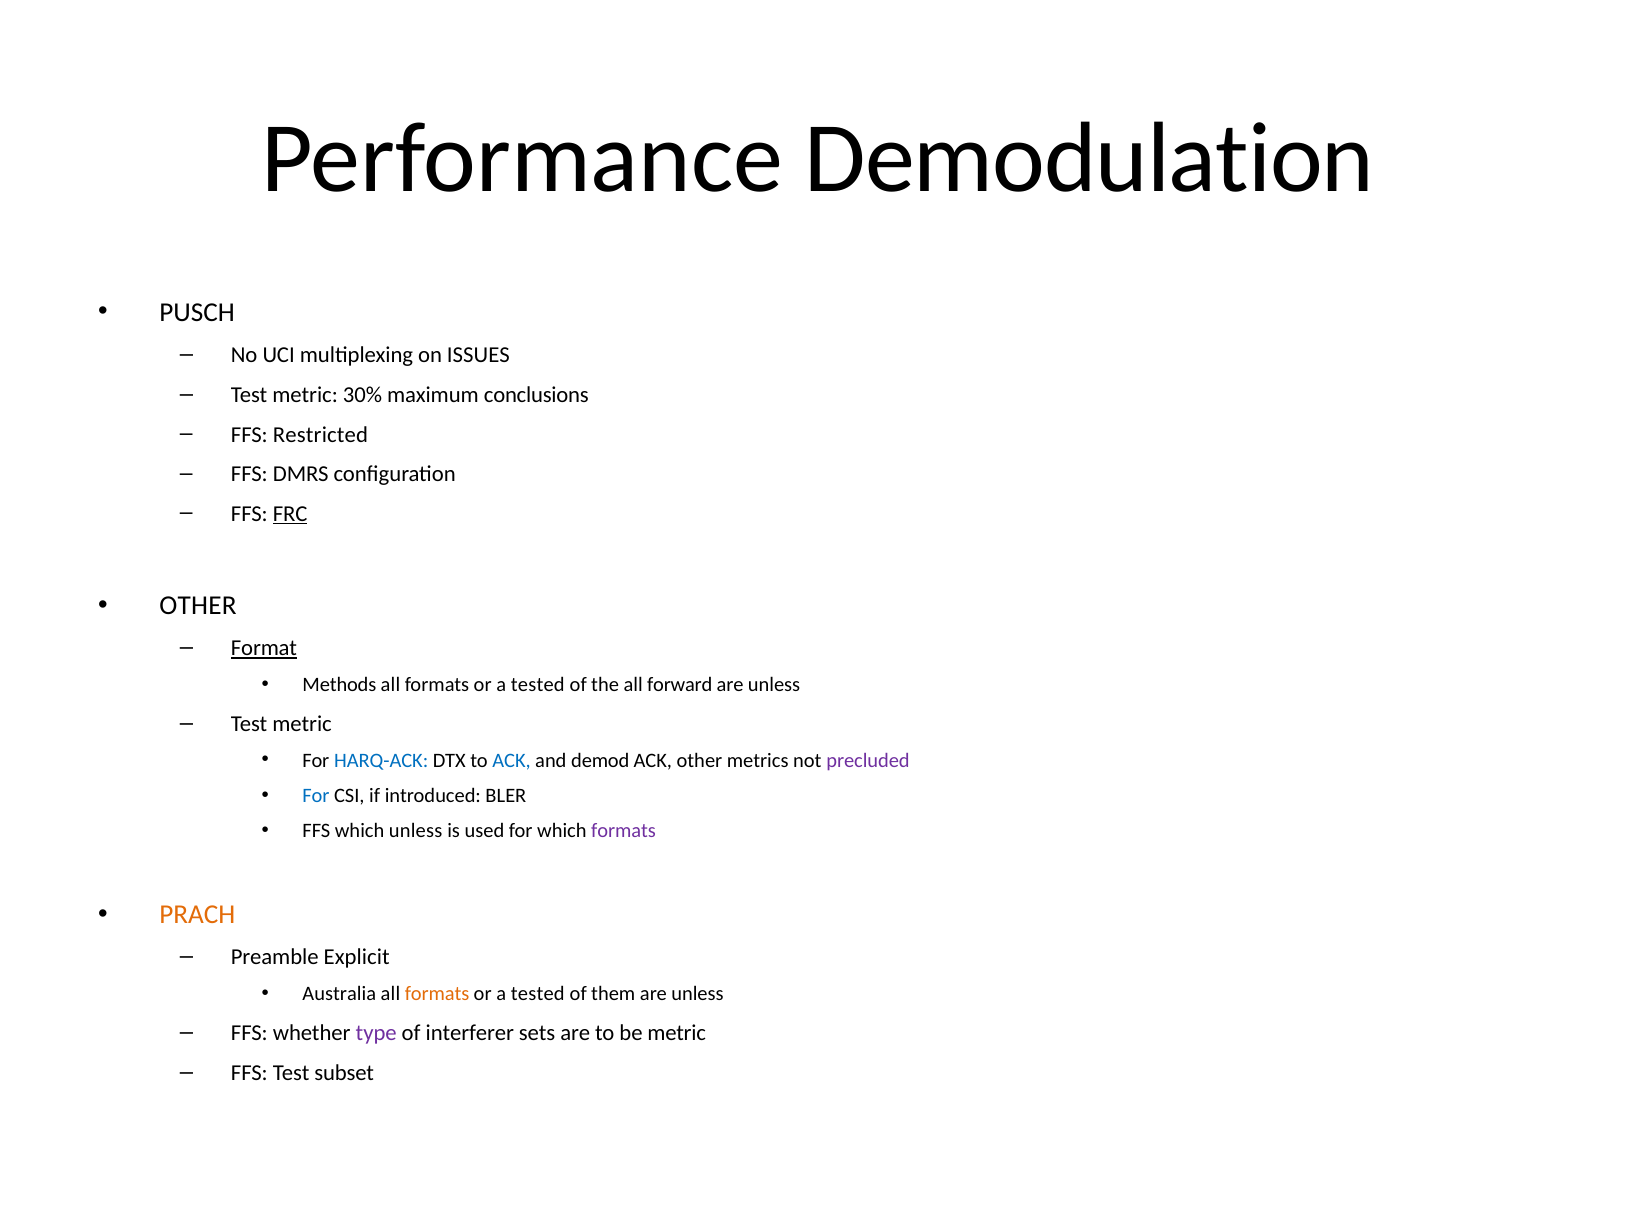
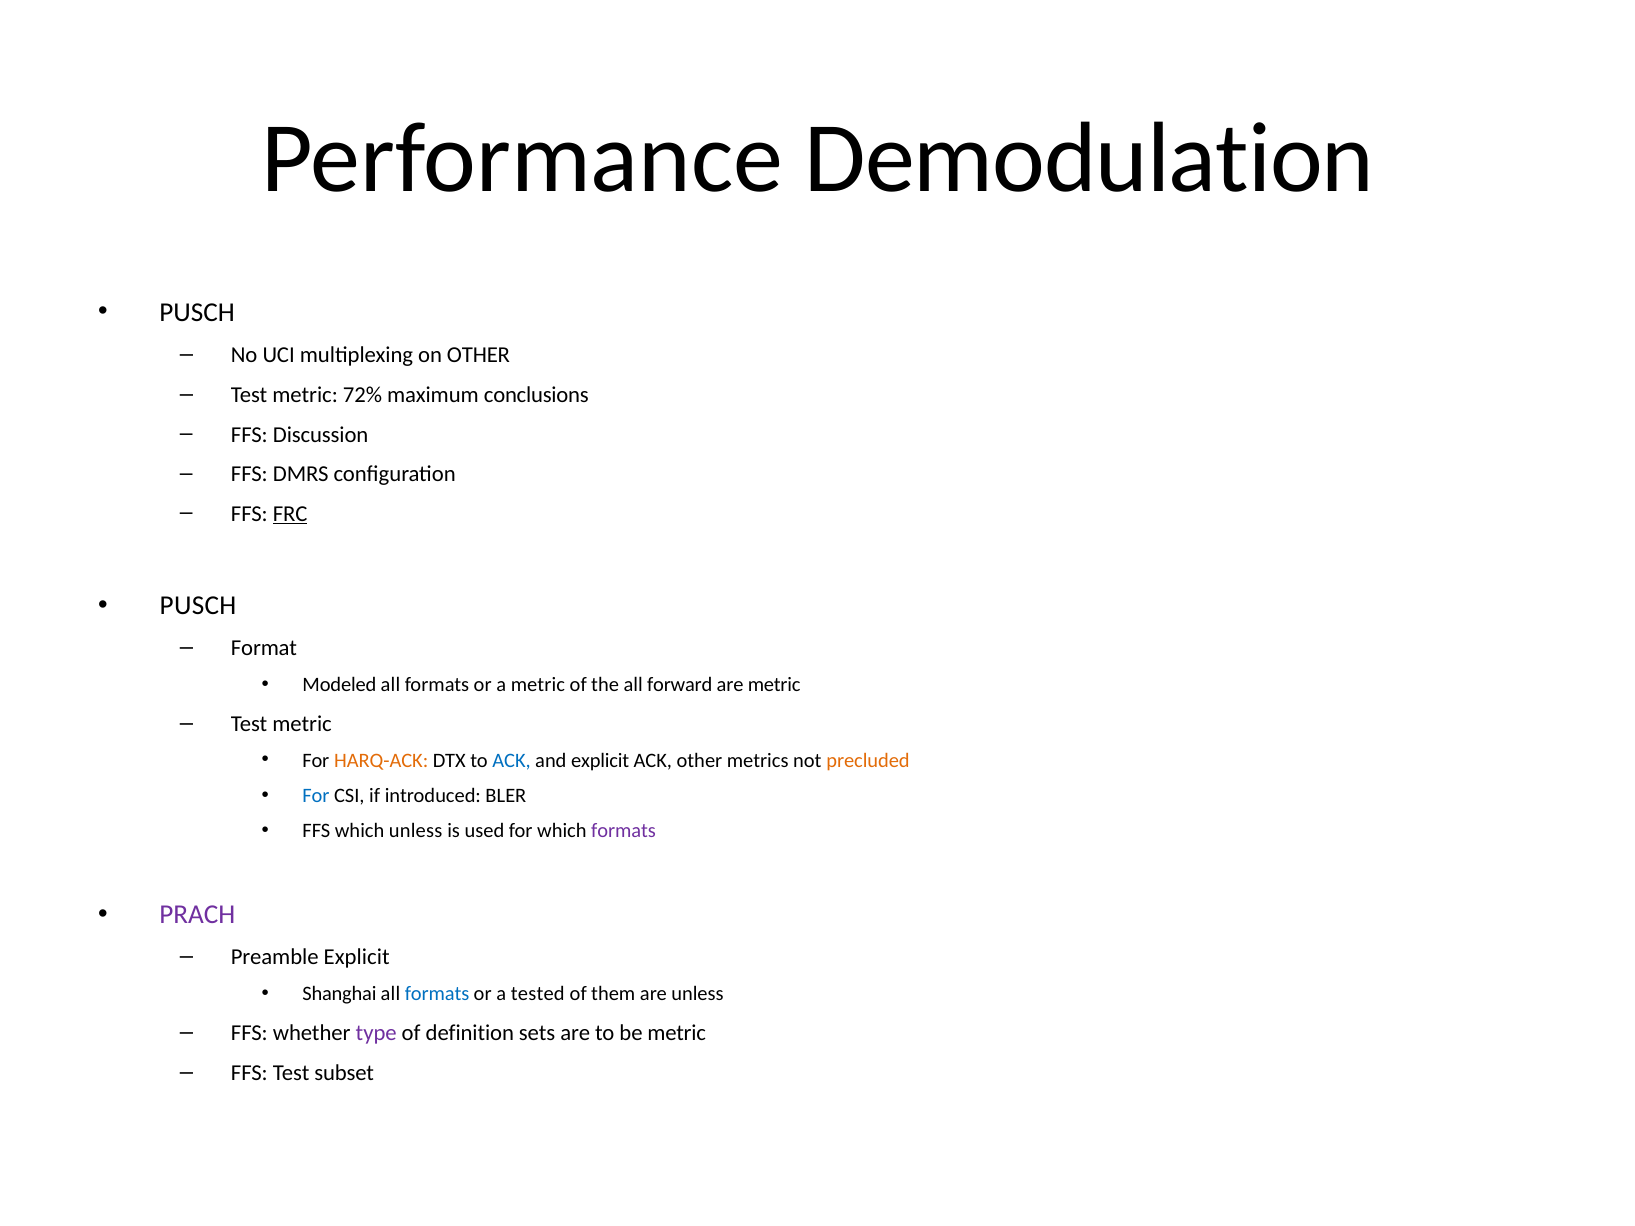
on ISSUES: ISSUES -> OTHER (479, 355)
30%: 30% -> 72% (363, 395)
Restricted: Restricted -> Discussion (321, 435)
OTHER: OTHER -> PUSCH (198, 606)
Format underline: present -> none (264, 648)
Methods: Methods -> Modeled (339, 685)
tested: tested -> metric (538, 685)
unless: unless -> metric (774, 685)
HARQ-ACK colour: blue -> orange (381, 760)
and demod: demod -> explicit (600, 760)
precluded colour: purple -> orange (868, 760)
PRACH colour: orange -> purple (197, 915)
Australia: Australia -> Shanghai (339, 994)
formats colour: orange -> blue (437, 994)
interferer: interferer -> definition (470, 1033)
